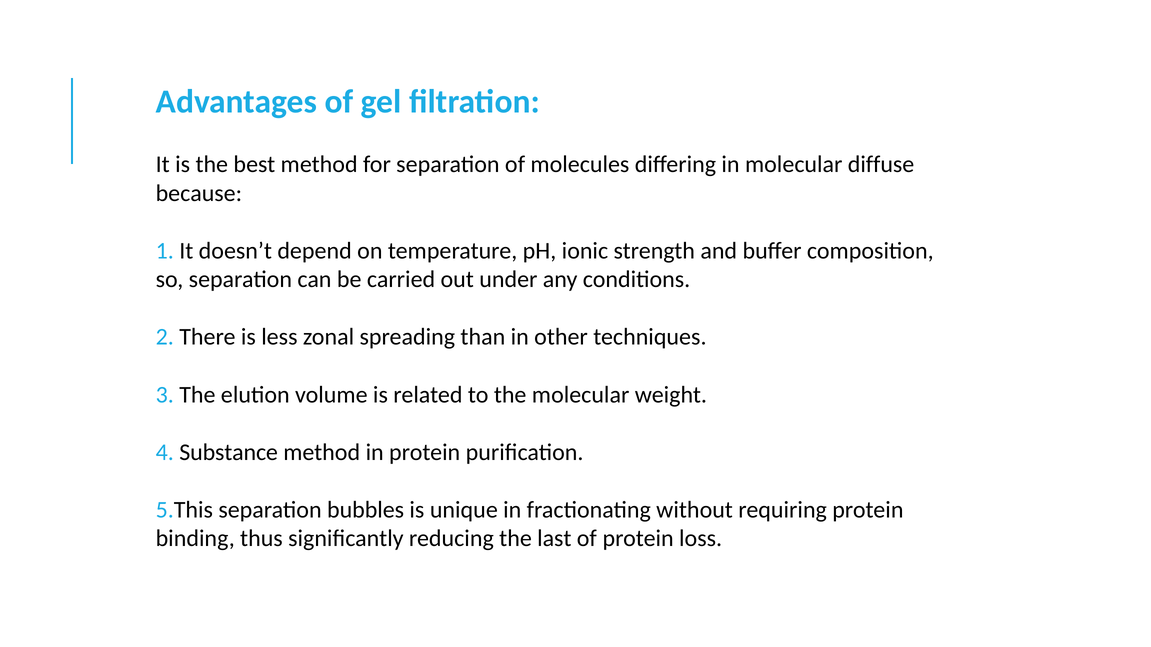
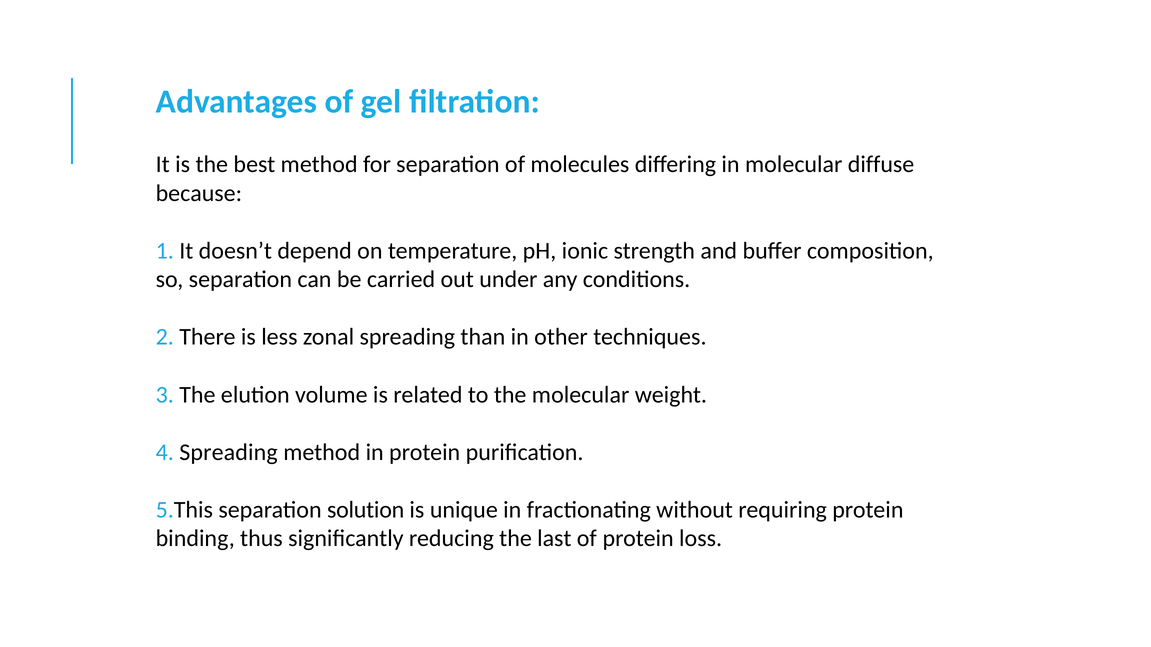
4 Substance: Substance -> Spreading (228, 452)
bubbles: bubbles -> solution (366, 510)
